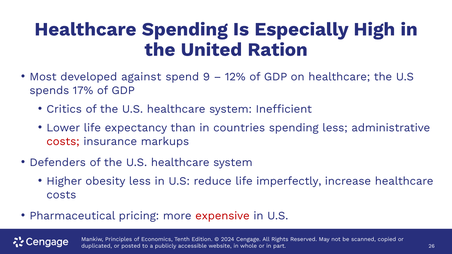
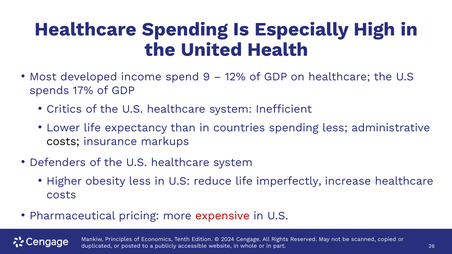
Ration: Ration -> Health (278, 50)
against: against -> income (141, 77)
costs colour: red -> black (63, 142)
